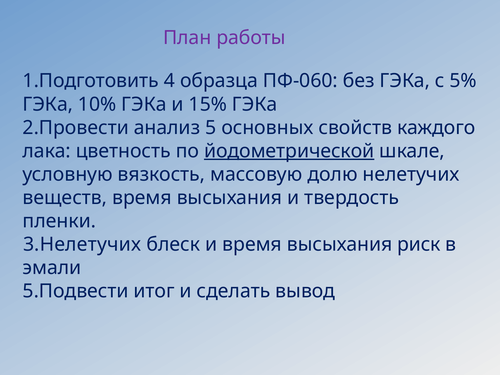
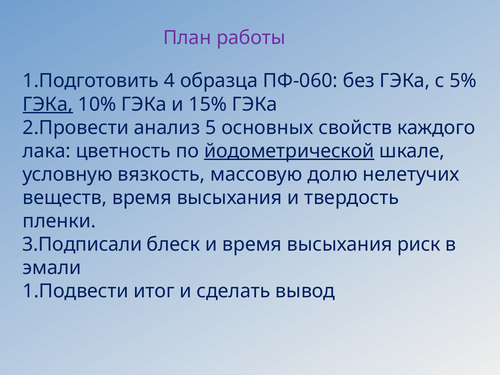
ГЭКа underline: none -> present (48, 104)
3.Нелетучих: 3.Нелетучих -> 3.Подписали (82, 244)
5.Подвести: 5.Подвести -> 1.Подвести (76, 291)
